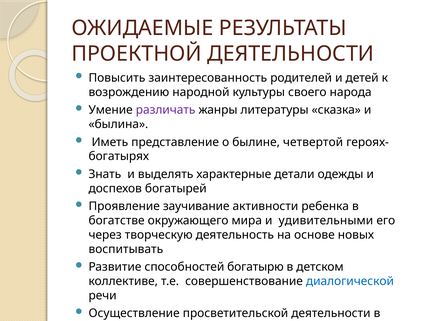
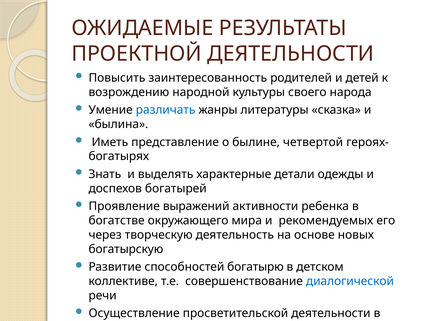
различать colour: purple -> blue (166, 110)
заучивание: заучивание -> выражений (196, 206)
удивительными: удивительными -> рекомендуемых (326, 221)
воспитывать: воспитывать -> богатырскую (126, 249)
